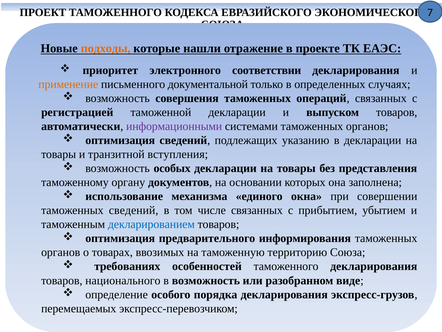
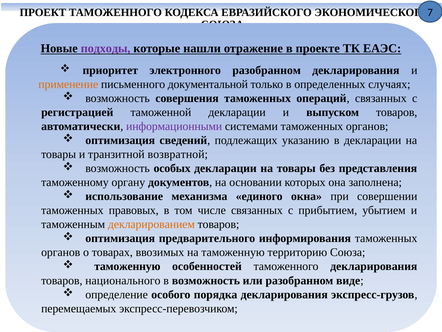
подходы colour: orange -> purple (106, 48)
электронного соответствии: соответствии -> разобранном (267, 70)
вступления: вступления -> возвратной (178, 154)
таможенных сведений: сведений -> правовых (134, 210)
декларированием colour: blue -> orange (151, 224)
требованиях: требованиях -> таможенную (127, 266)
